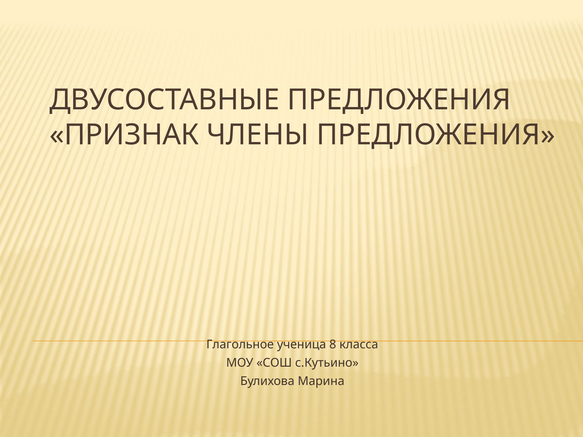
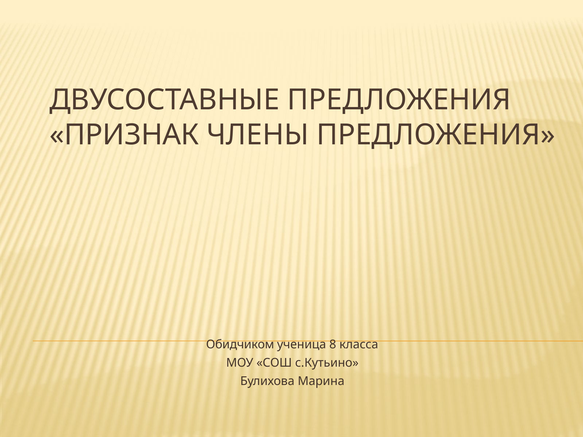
Глагольное: Глагольное -> Обидчиком (240, 345)
